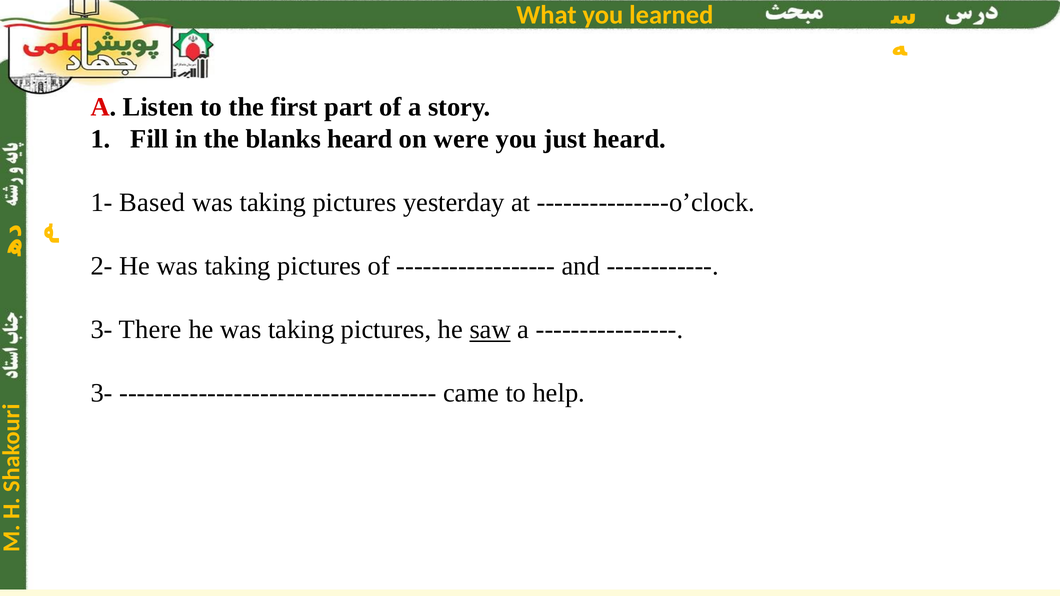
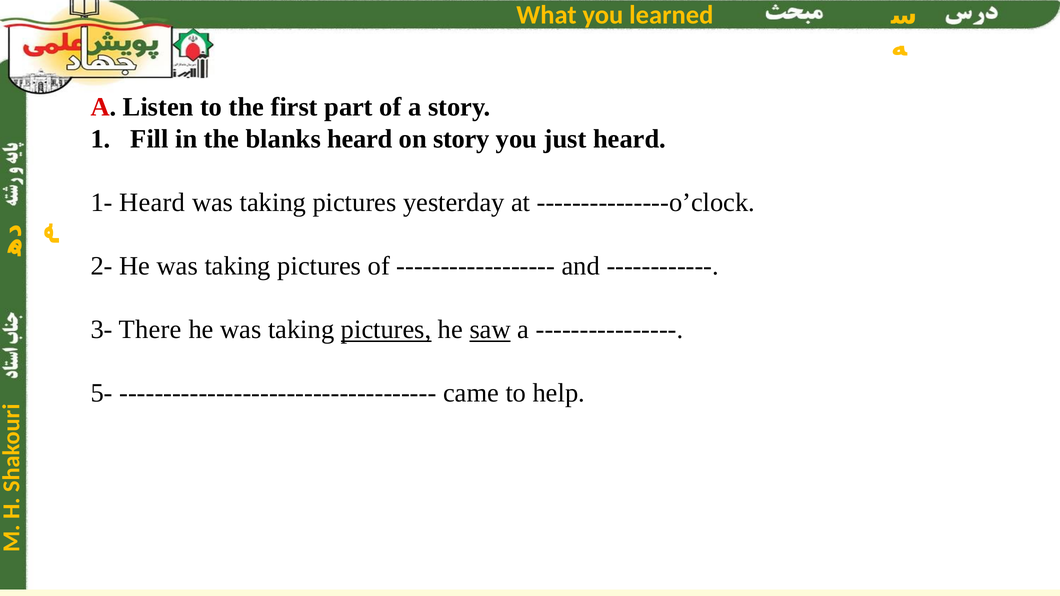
on were: were -> story (462, 139)
1- Based: Based -> Heard (152, 203)
pictures underline: none -> present (386, 330)
3-: 3- -> 5- (102, 393)
